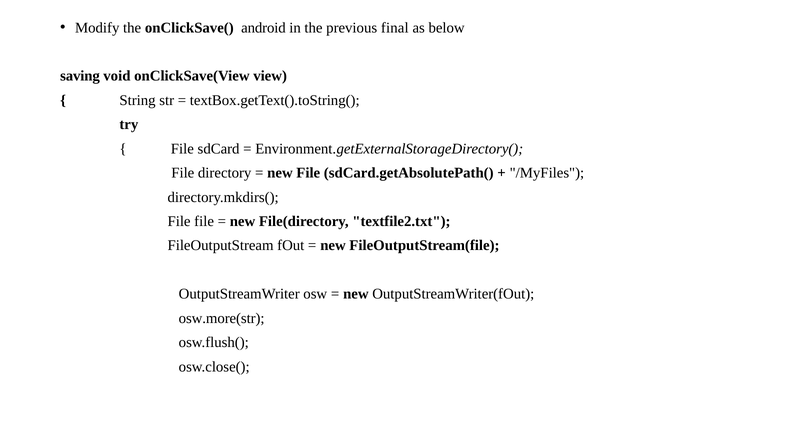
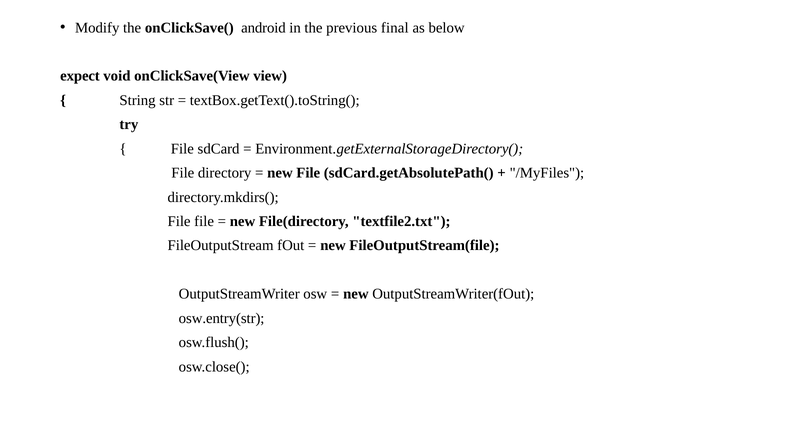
saving: saving -> expect (80, 76)
osw.more(str: osw.more(str -> osw.entry(str (222, 318)
